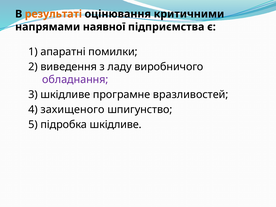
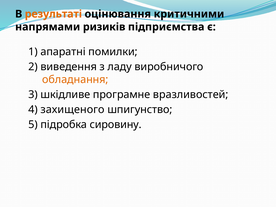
наявної: наявної -> ризиків (104, 27)
обладнання colour: purple -> orange (75, 80)
підробка шкідливе: шкідливе -> сировину (116, 125)
